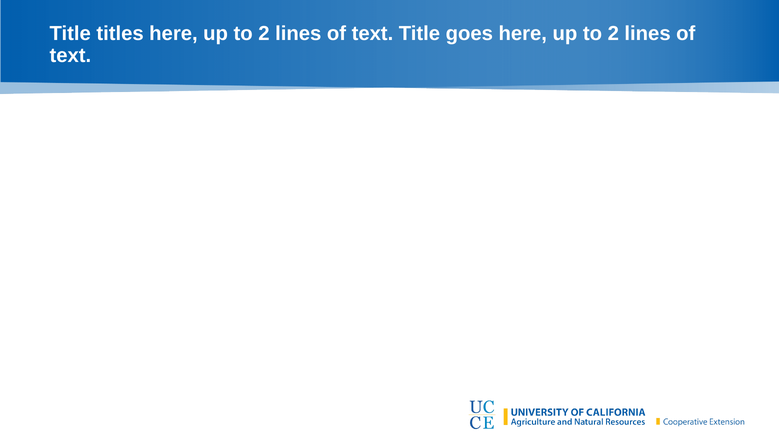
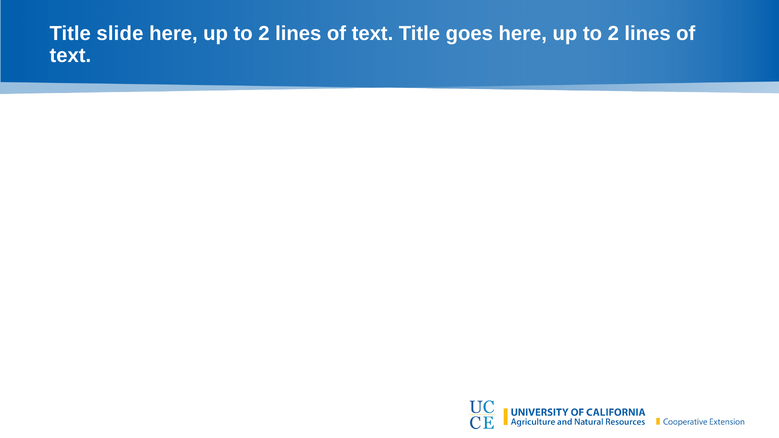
titles: titles -> slide (120, 34)
